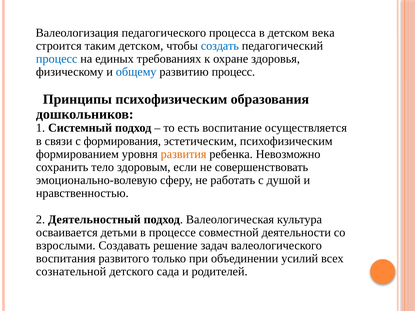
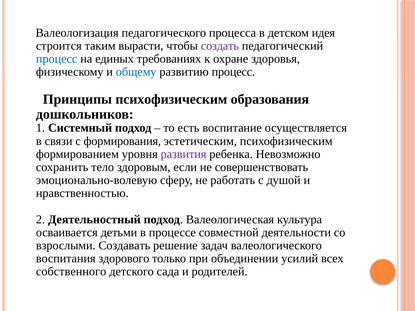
века: века -> идея (323, 33)
таким детском: детском -> вырасти (141, 46)
создать colour: blue -> purple (220, 46)
развития colour: orange -> purple (184, 154)
развитого: развитого -> здорового (124, 259)
сознательной: сознательной -> собственного (71, 272)
